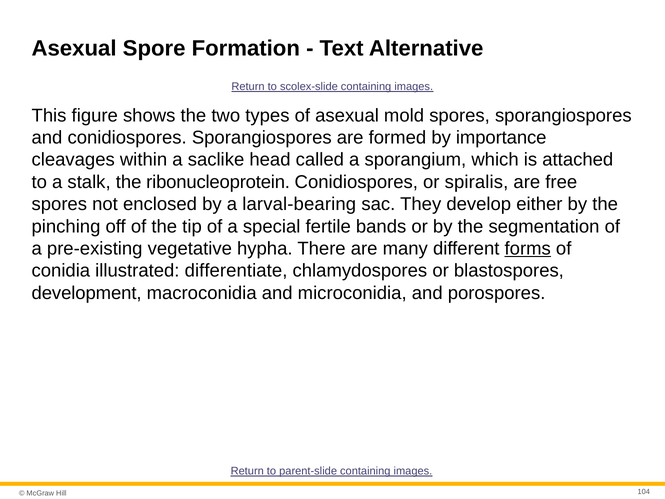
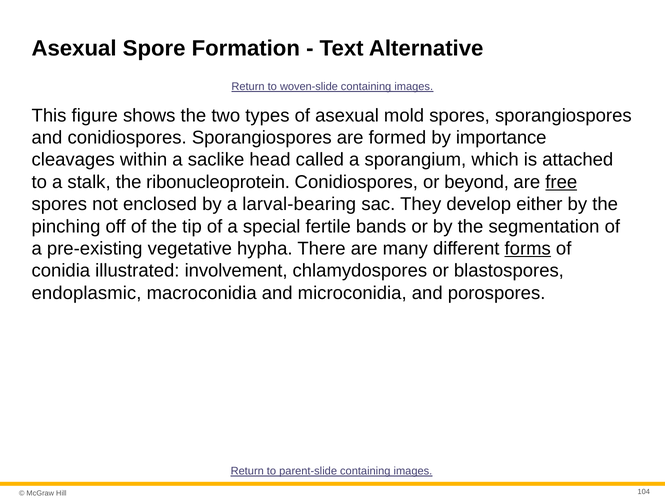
scolex-slide: scolex-slide -> woven-slide (309, 87)
spiralis: spiralis -> beyond (477, 182)
free underline: none -> present (561, 182)
differentiate: differentiate -> involvement (236, 271)
development: development -> endoplasmic (86, 293)
